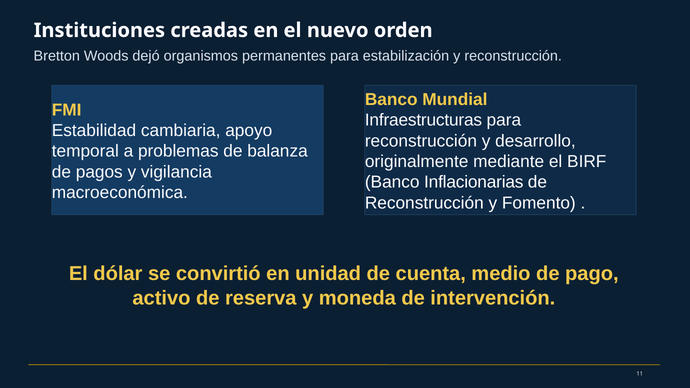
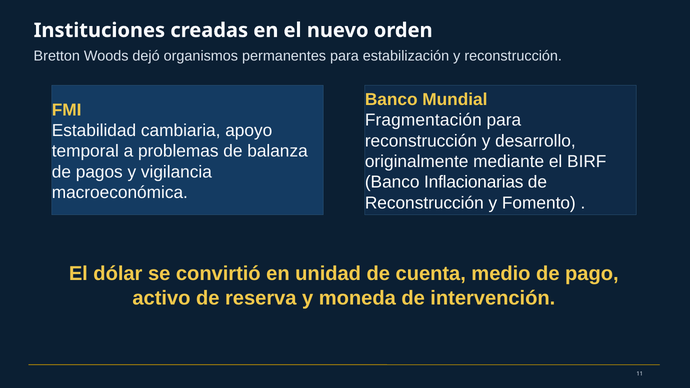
Infraestructuras: Infraestructuras -> Fragmentación (423, 120)
